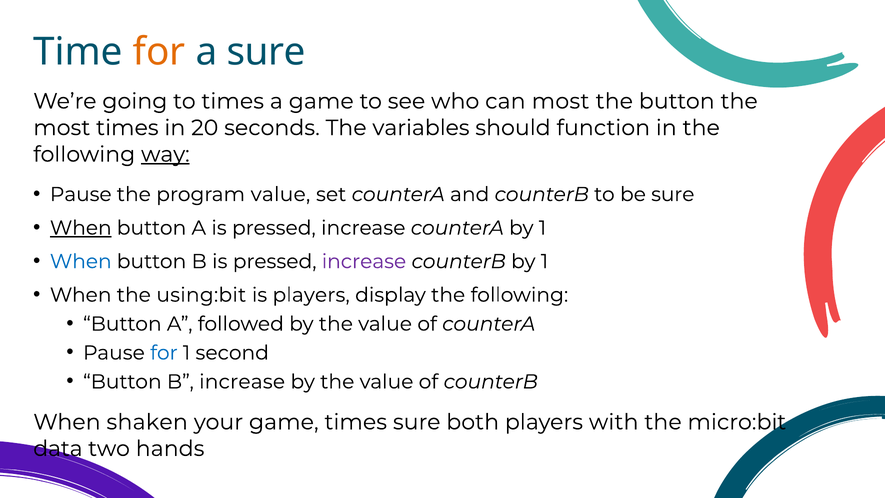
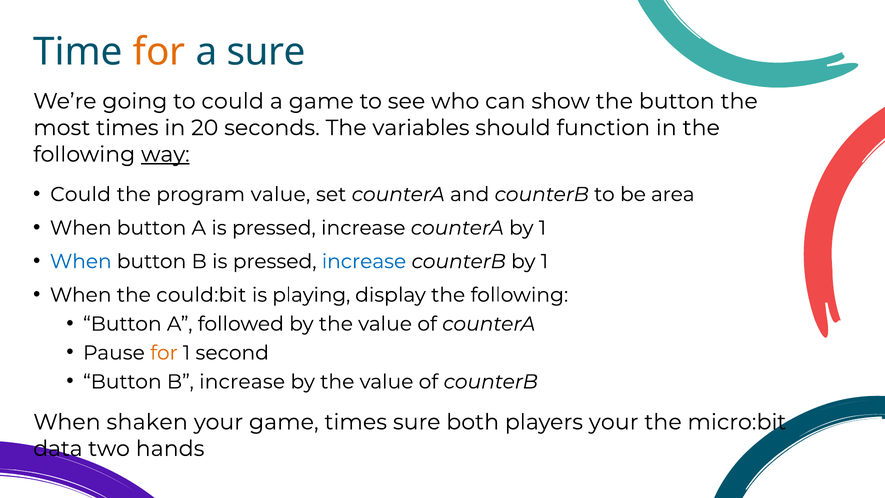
to times: times -> could (233, 101)
can most: most -> show (561, 101)
Pause: Pause -> Could (81, 194)
be sure: sure -> area (673, 194)
When underline: present -> none (81, 228)
increase colour: purple -> blue (364, 261)
using:bit: using:bit -> could:bit (201, 295)
is players: players -> playing (311, 295)
for colour: blue -> orange (164, 353)
players with: with -> your (614, 422)
